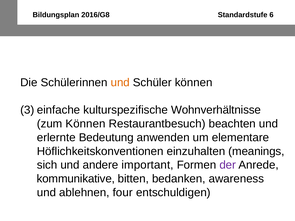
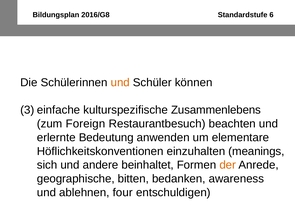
Wohnverhältnisse: Wohnverhältnisse -> Zusammenlebens (216, 110)
zum Können: Können -> Foreign (85, 124)
important: important -> beinhaltet (148, 165)
der colour: purple -> orange (228, 165)
kommunikative: kommunikative -> geographische (76, 179)
